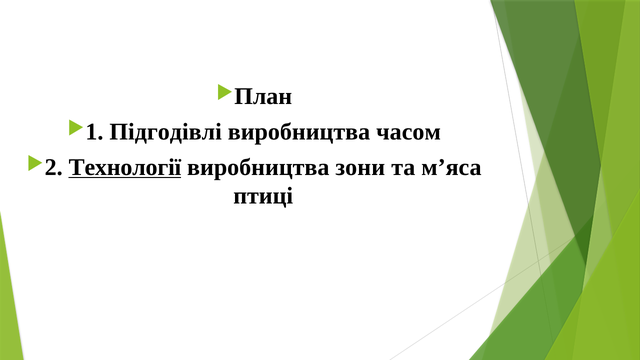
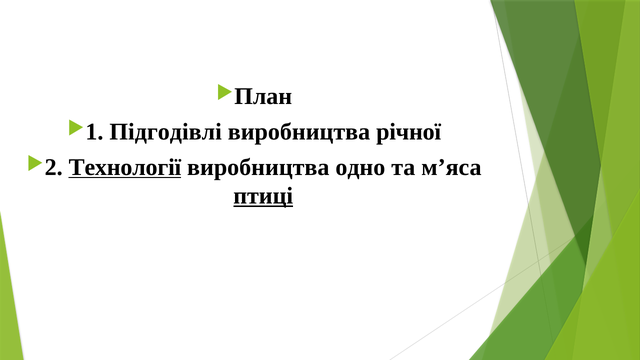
часом: часом -> річної (409, 132)
зони: зони -> одно (360, 167)
птиці underline: none -> present (263, 196)
